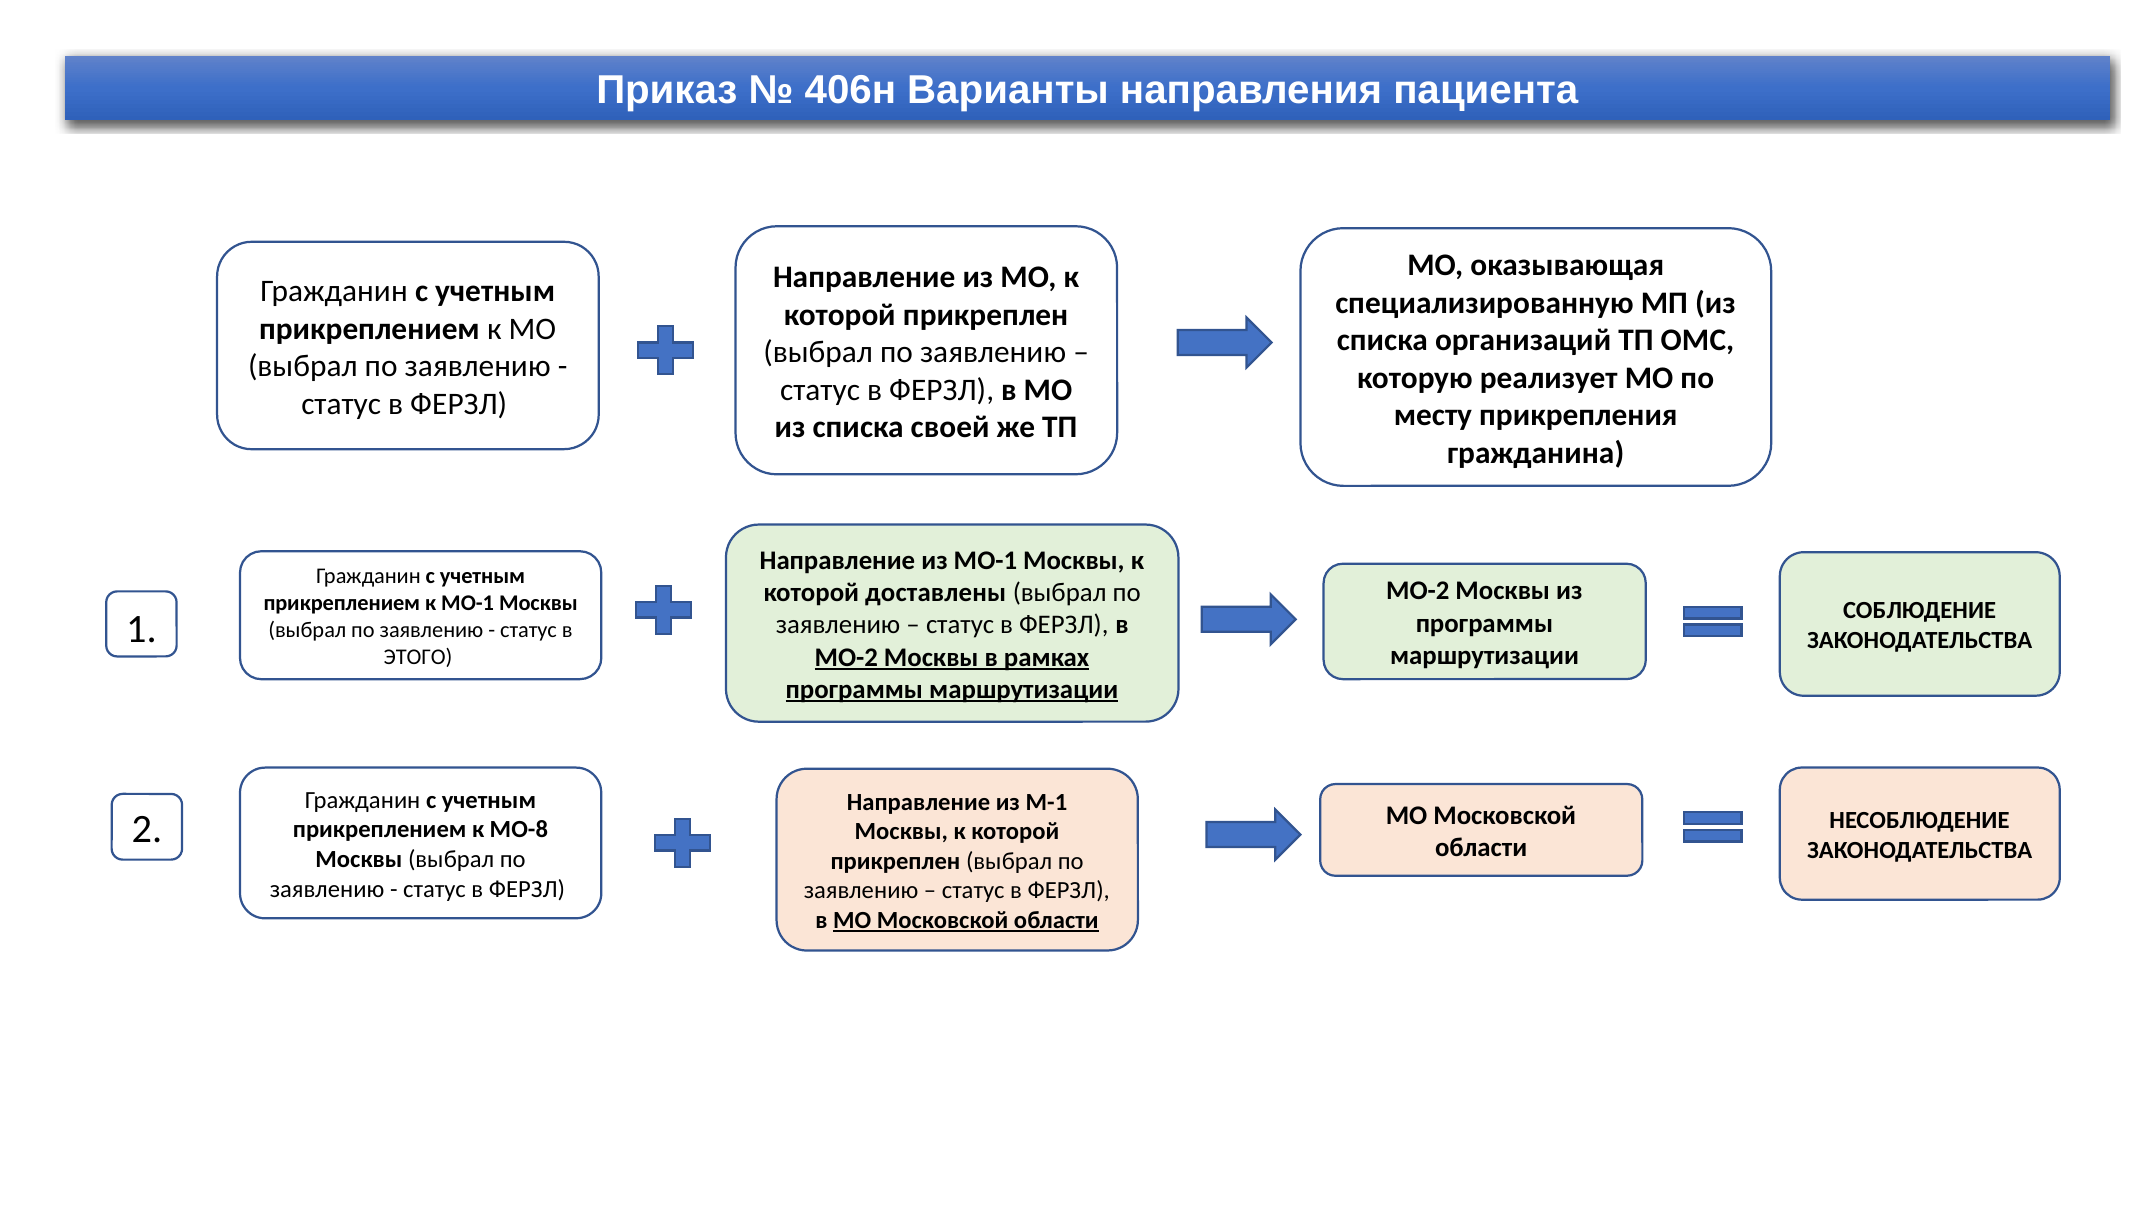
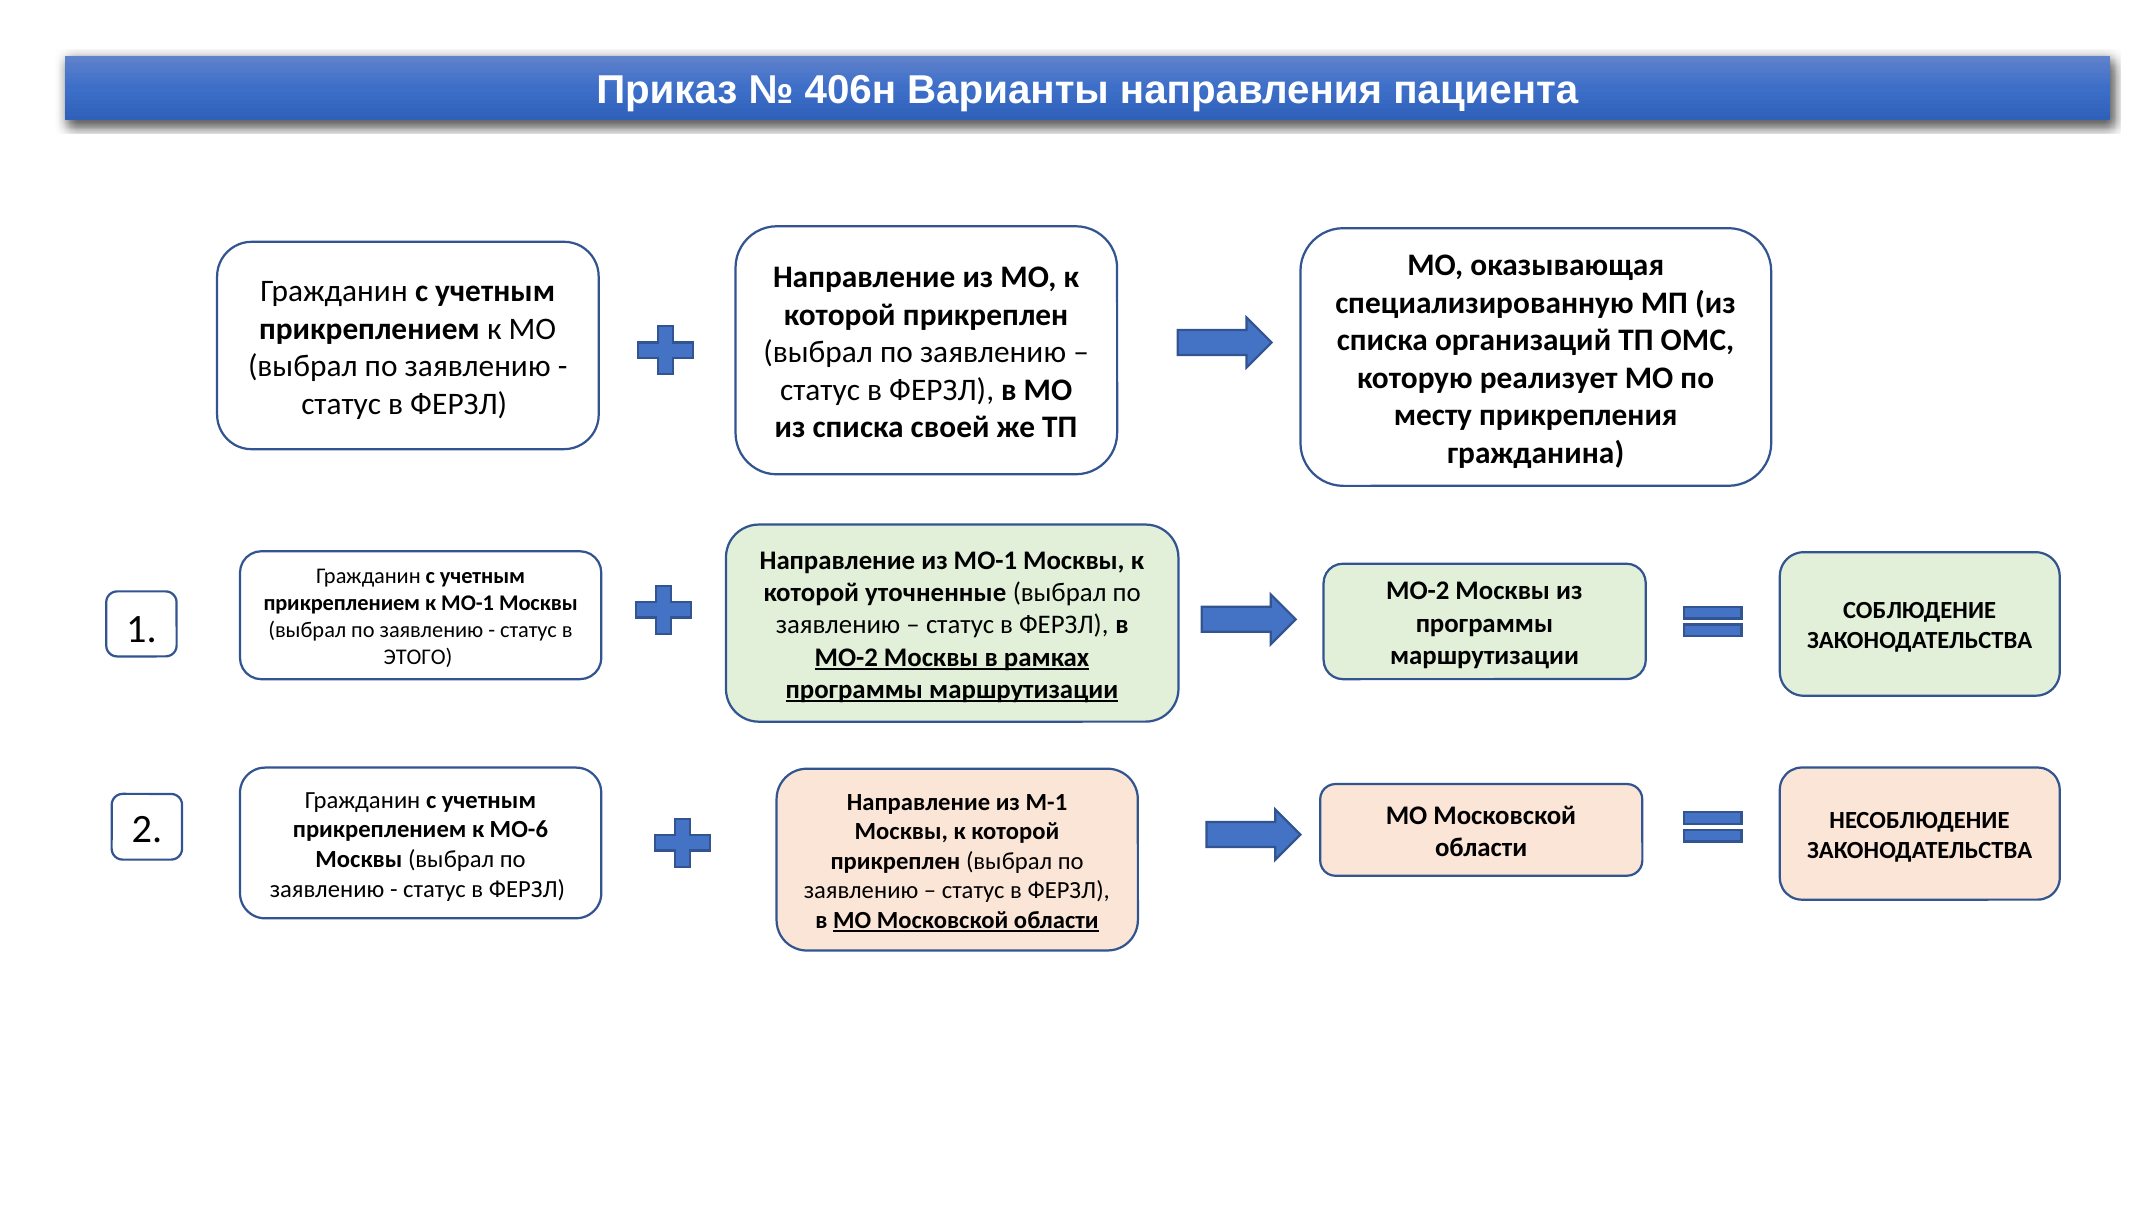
доставлены: доставлены -> уточненные (936, 593)
МО-8: МО-8 -> МО-6 (519, 830)
